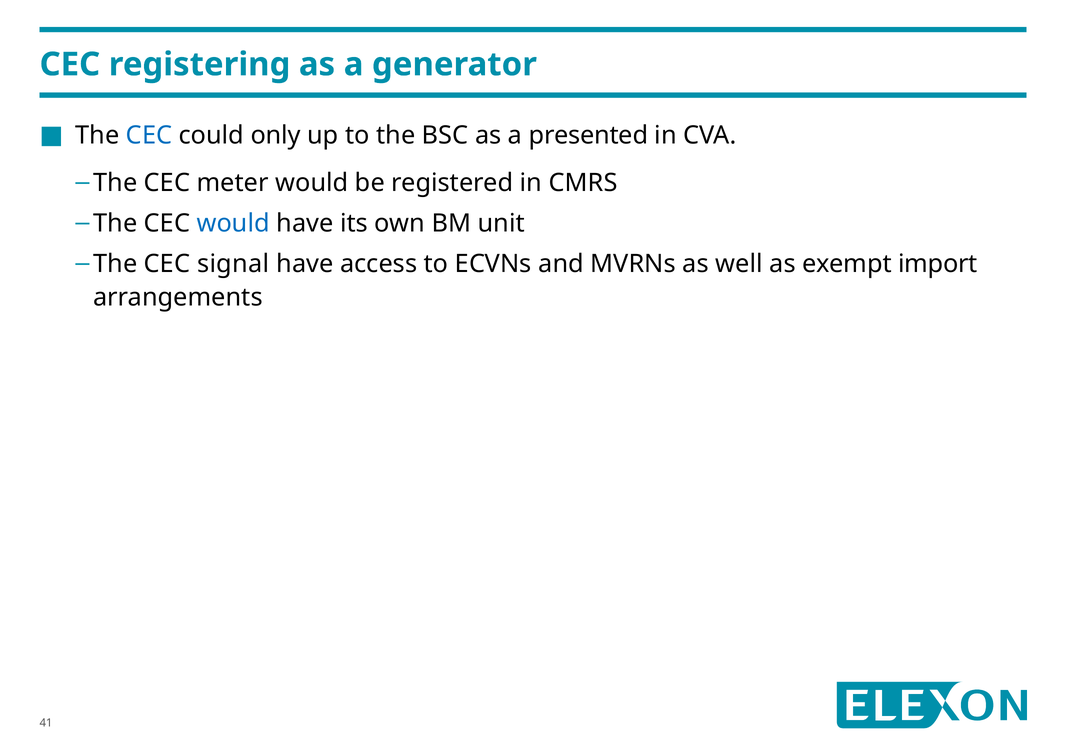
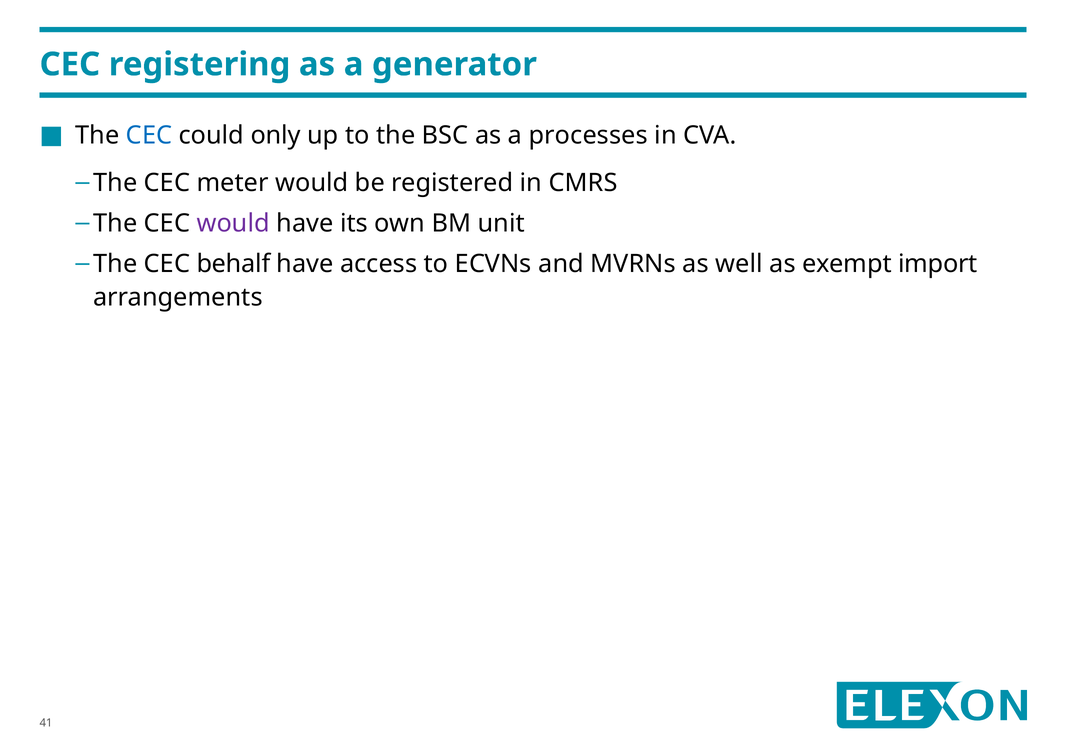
presented: presented -> processes (588, 135)
would colour: blue -> purple (233, 223)
signal: signal -> behalf (233, 264)
